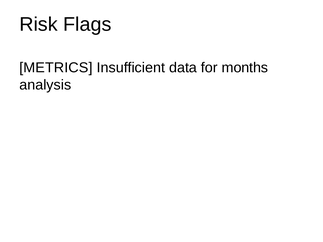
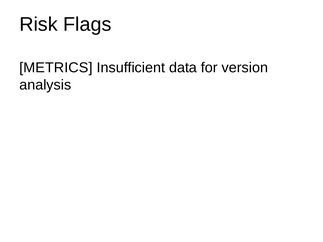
months: months -> version (245, 68)
